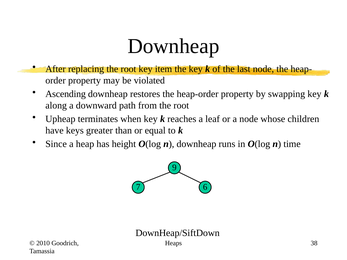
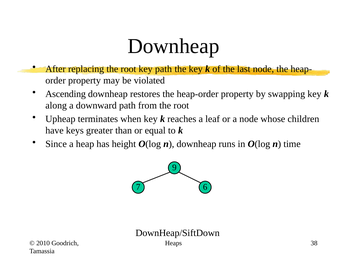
key item: item -> path (163, 69)
